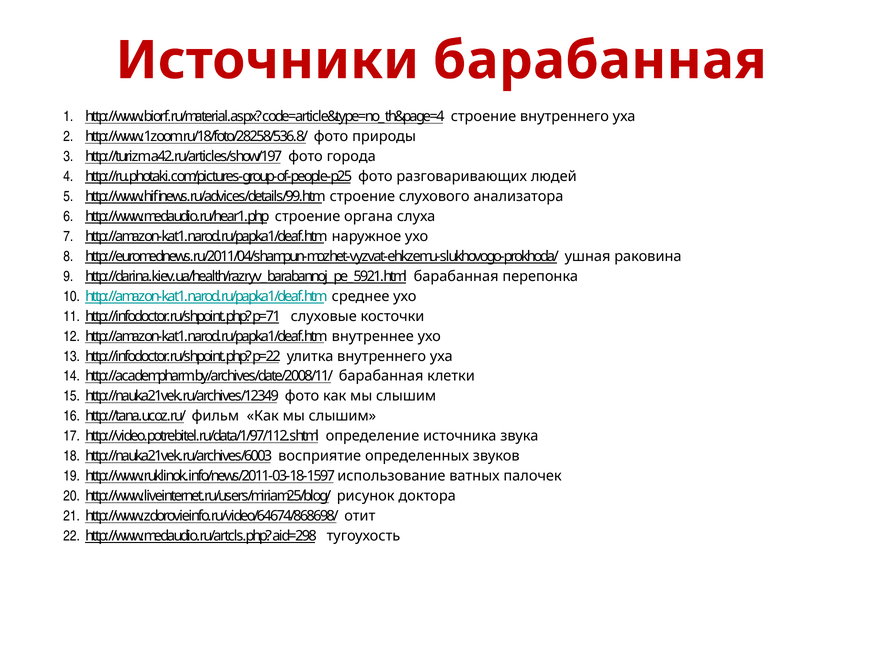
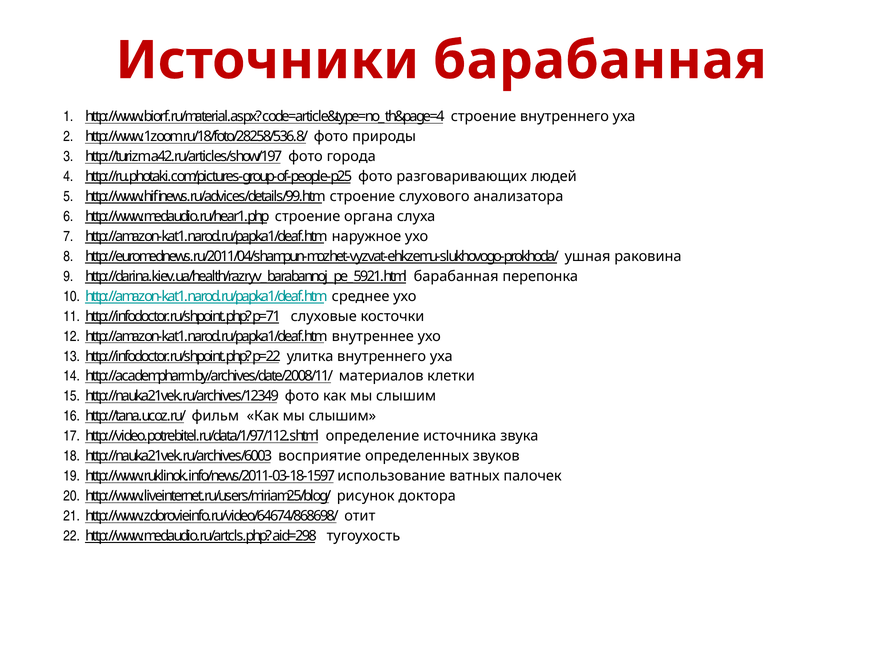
http://academpharm.by/archives/date/2008/11/ барабанная: барабанная -> материалов (381, 376)
